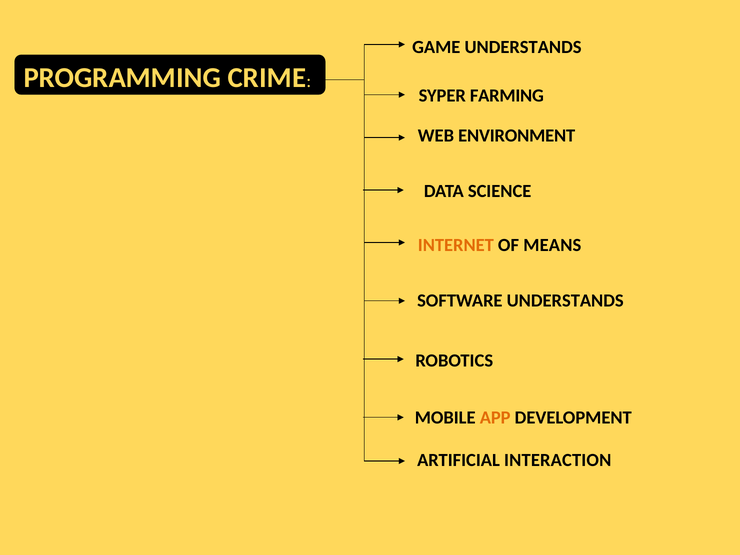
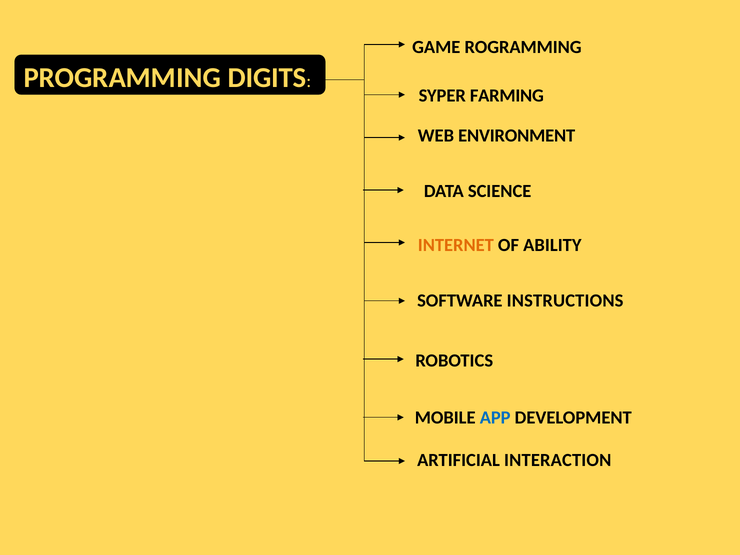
GAME UNDERSTANDS: UNDERSTANDS -> ROGRAMMING (523, 47)
CRIME: CRIME -> DIGITS (267, 78)
MEANS: MEANS -> ABILITY (552, 245)
SOFTWARE UNDERSTANDS: UNDERSTANDS -> INSTRUCTIONS (565, 301)
APP colour: orange -> blue (495, 418)
